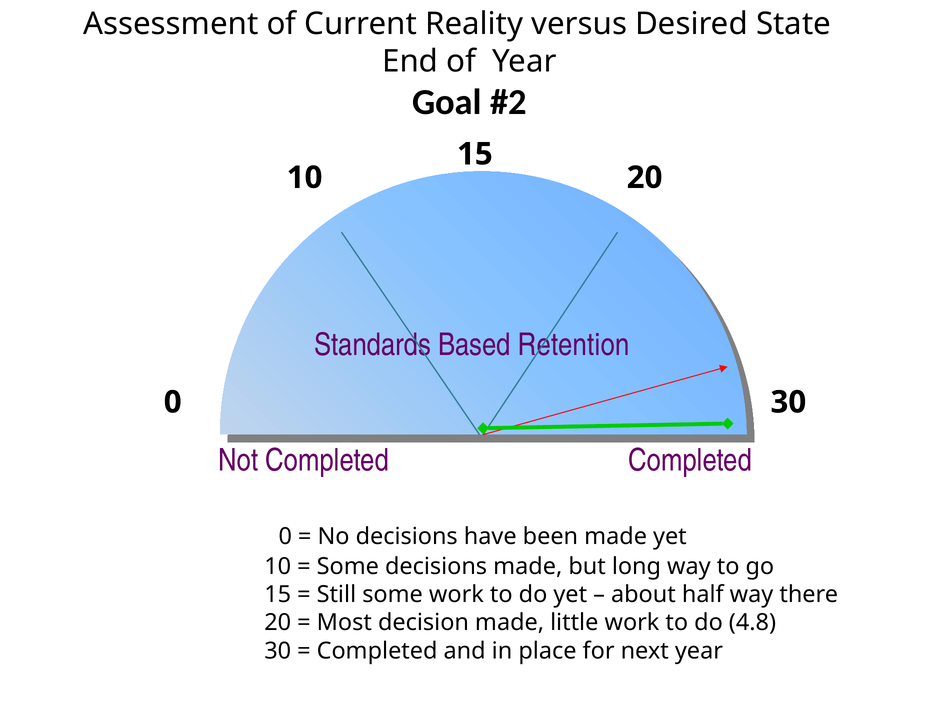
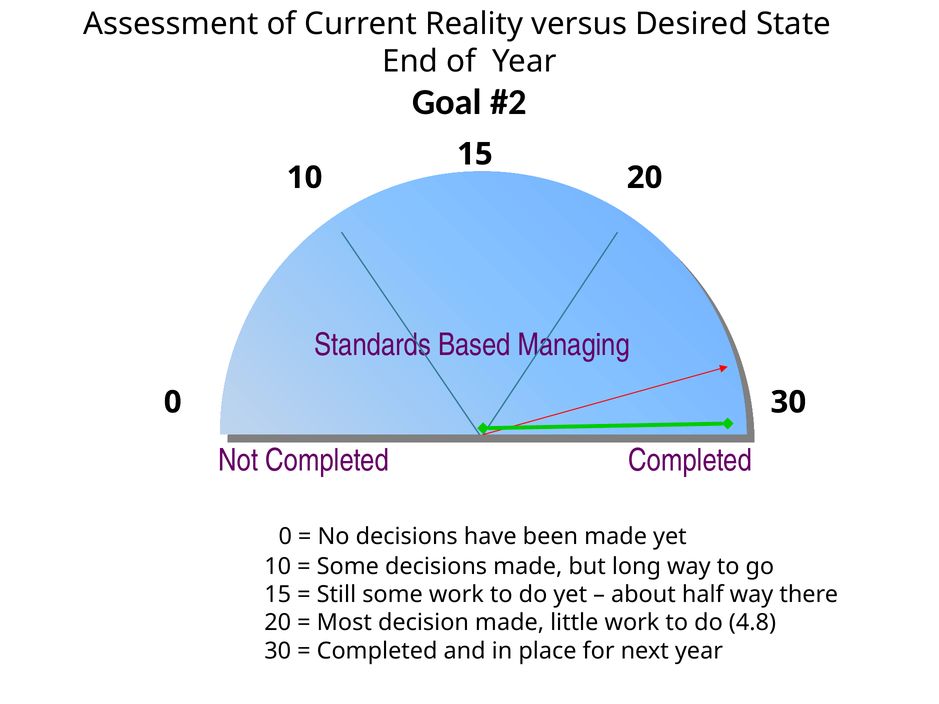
Retention: Retention -> Managing (574, 345)
